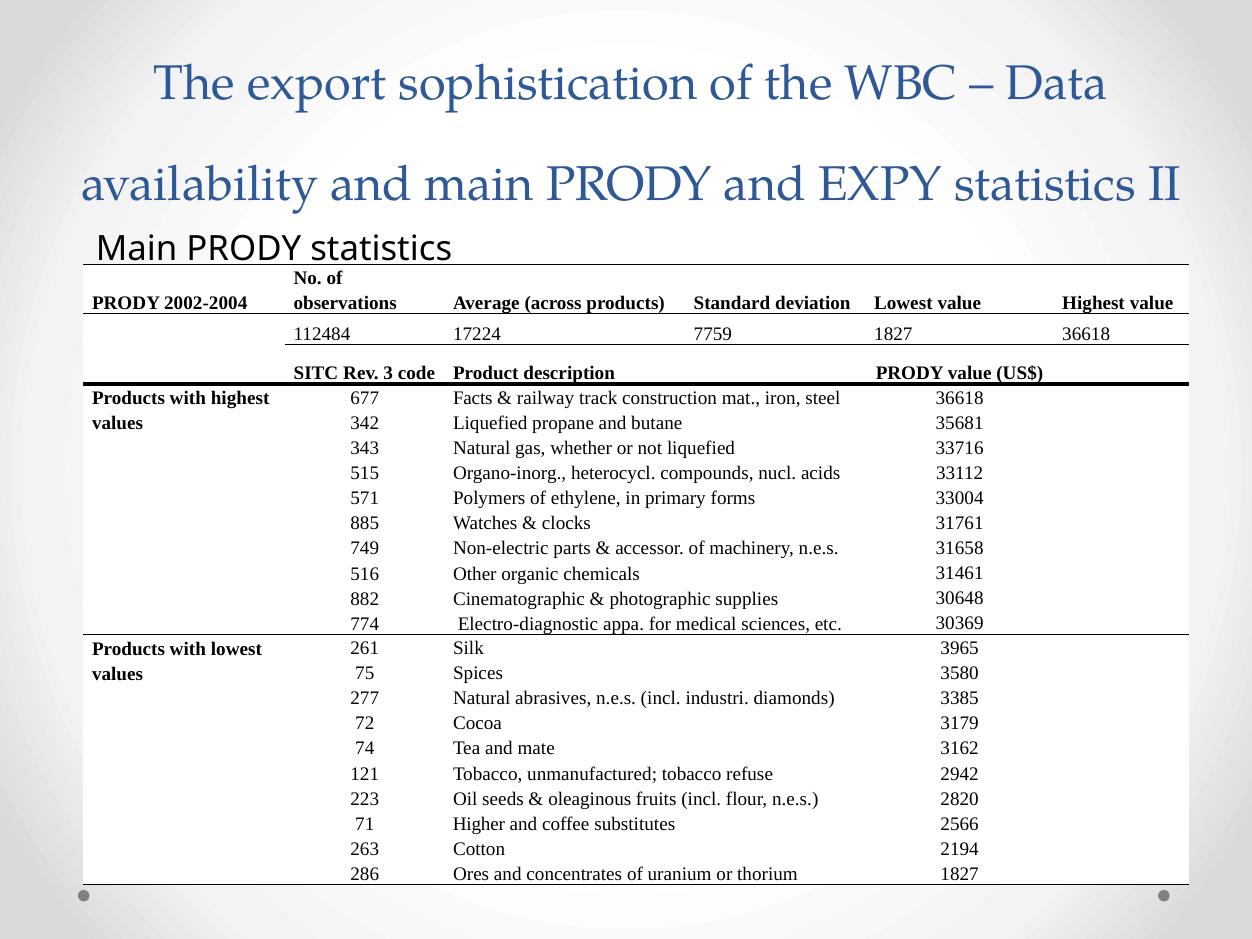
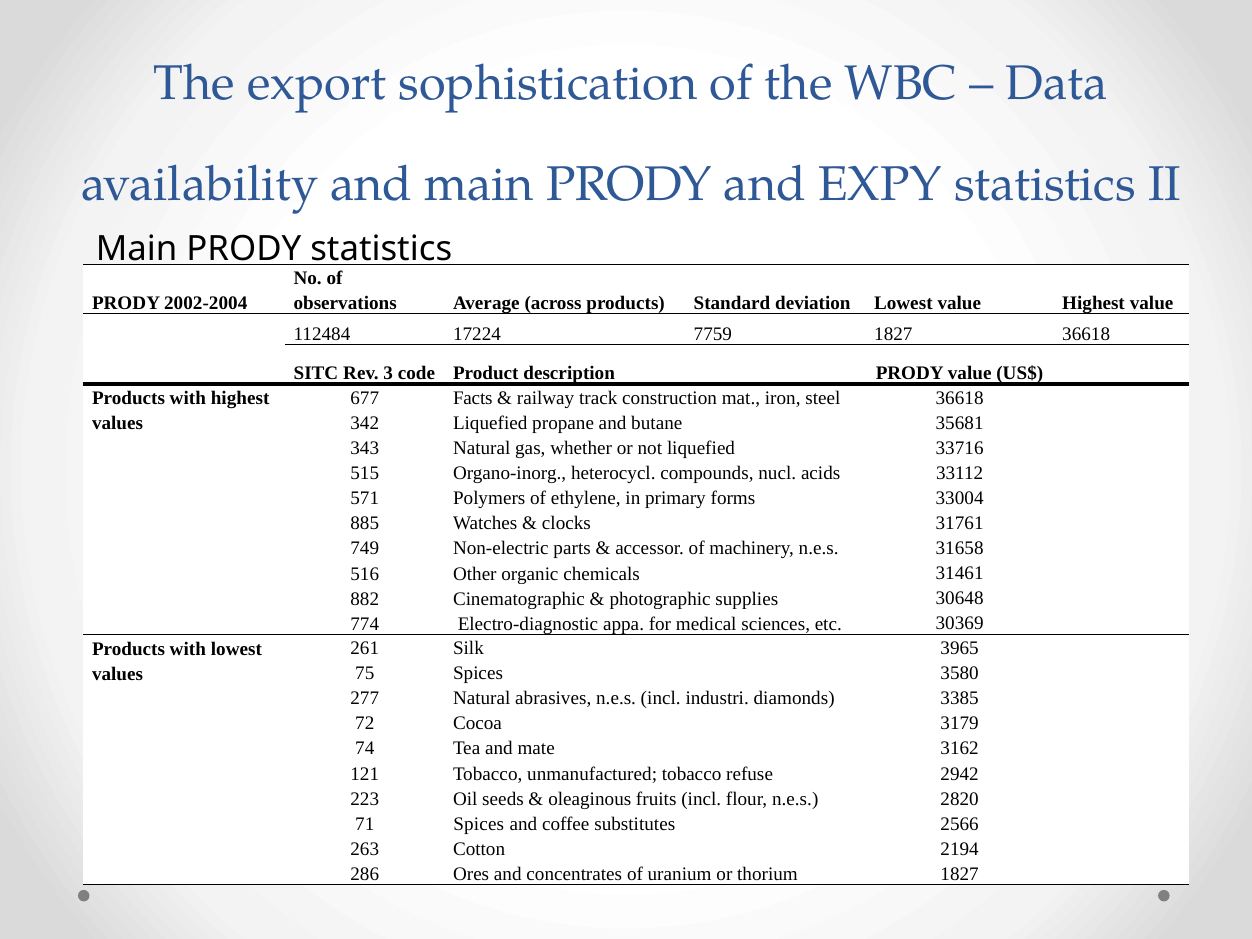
71 Higher: Higher -> Spices (479, 824)
